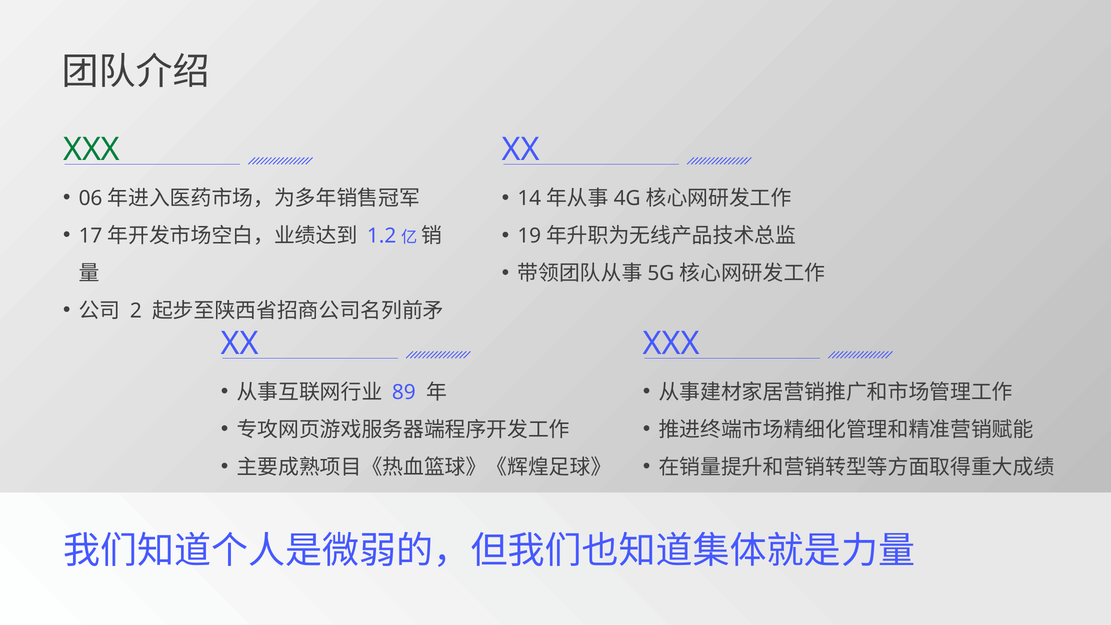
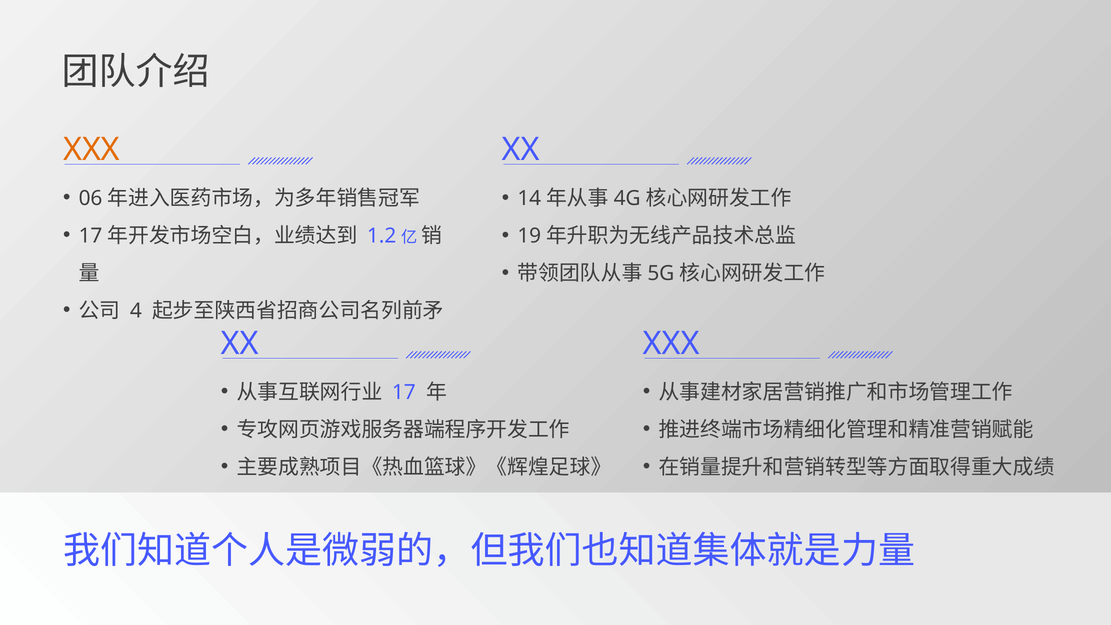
XXX colour: green -> orange (92, 150)
2: 2 -> 4 (136, 311)
89: 89 -> 17 (404, 392)
